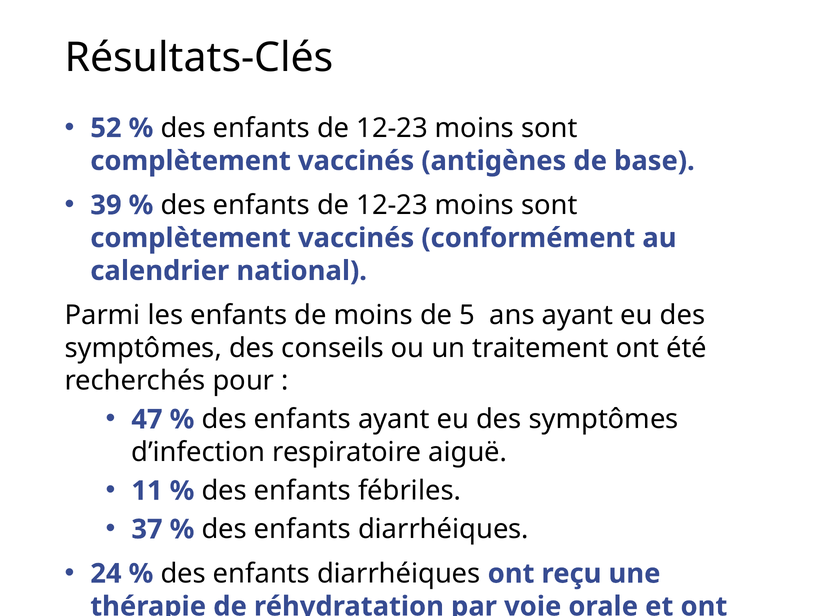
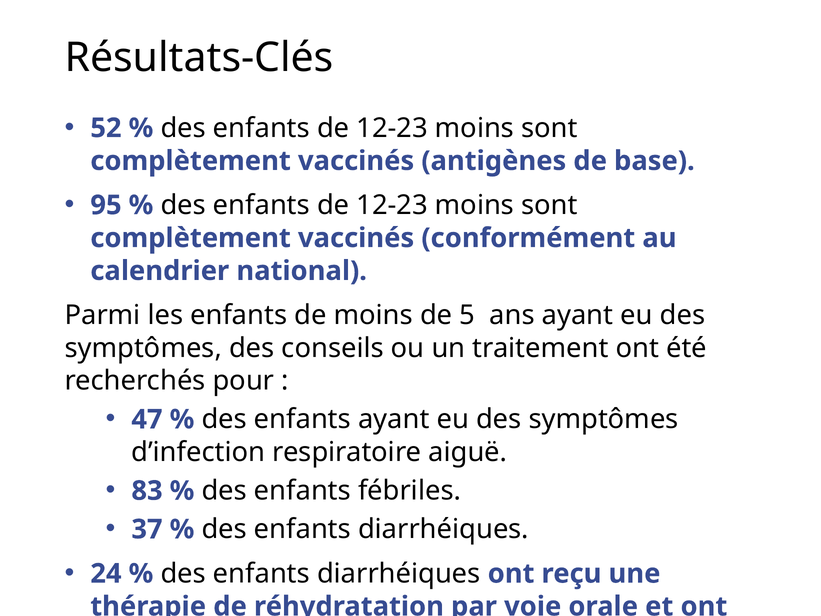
39: 39 -> 95 (106, 205)
11: 11 -> 83 (147, 491)
